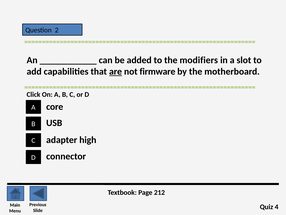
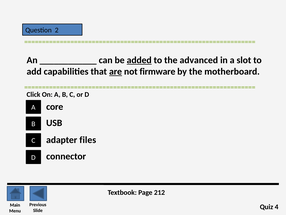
added underline: none -> present (139, 60)
modifiers: modifiers -> advanced (199, 60)
high: high -> files (88, 140)
